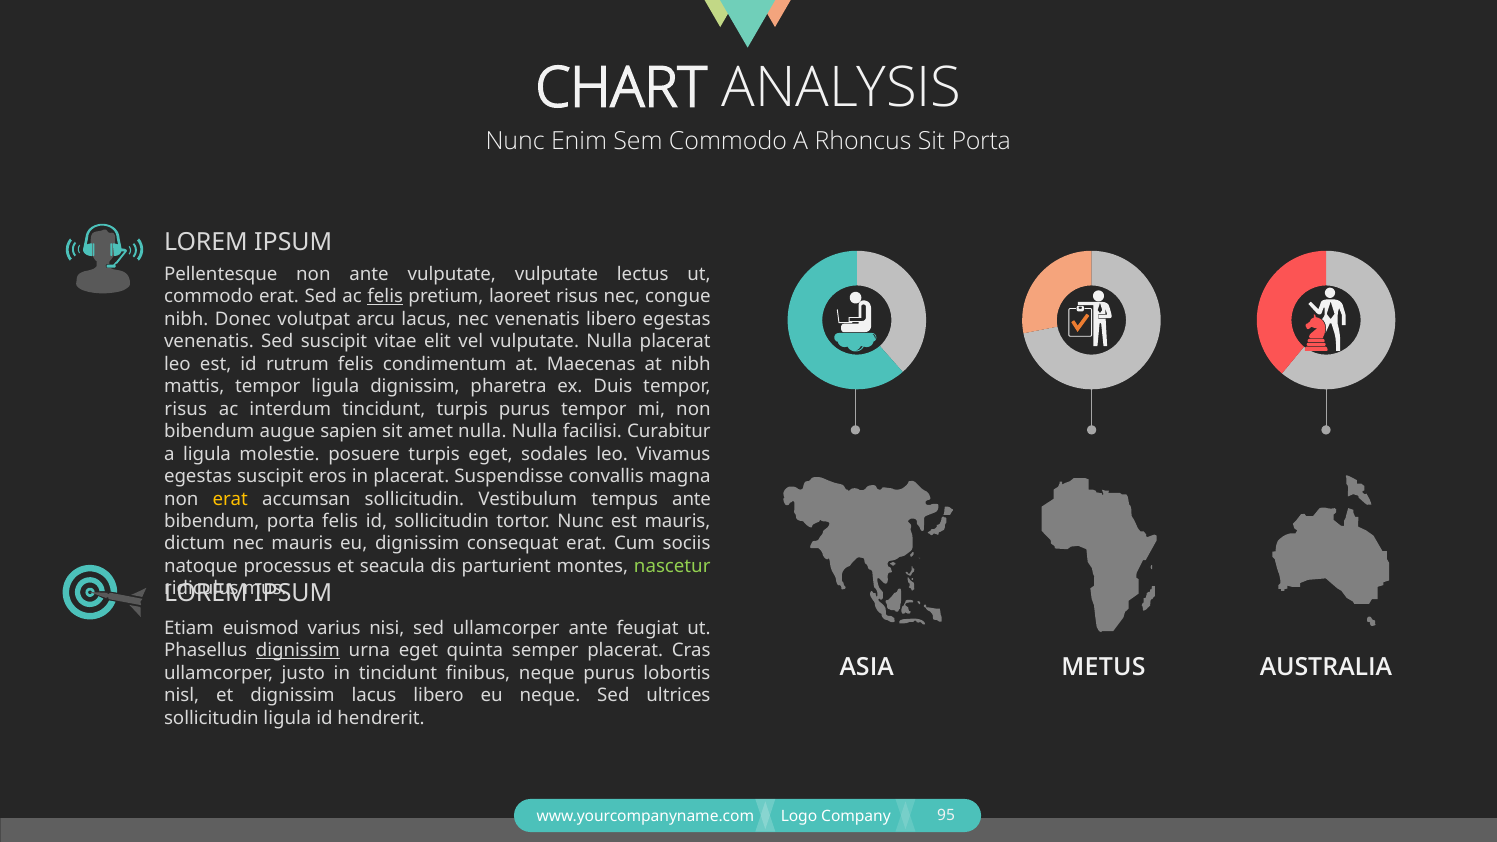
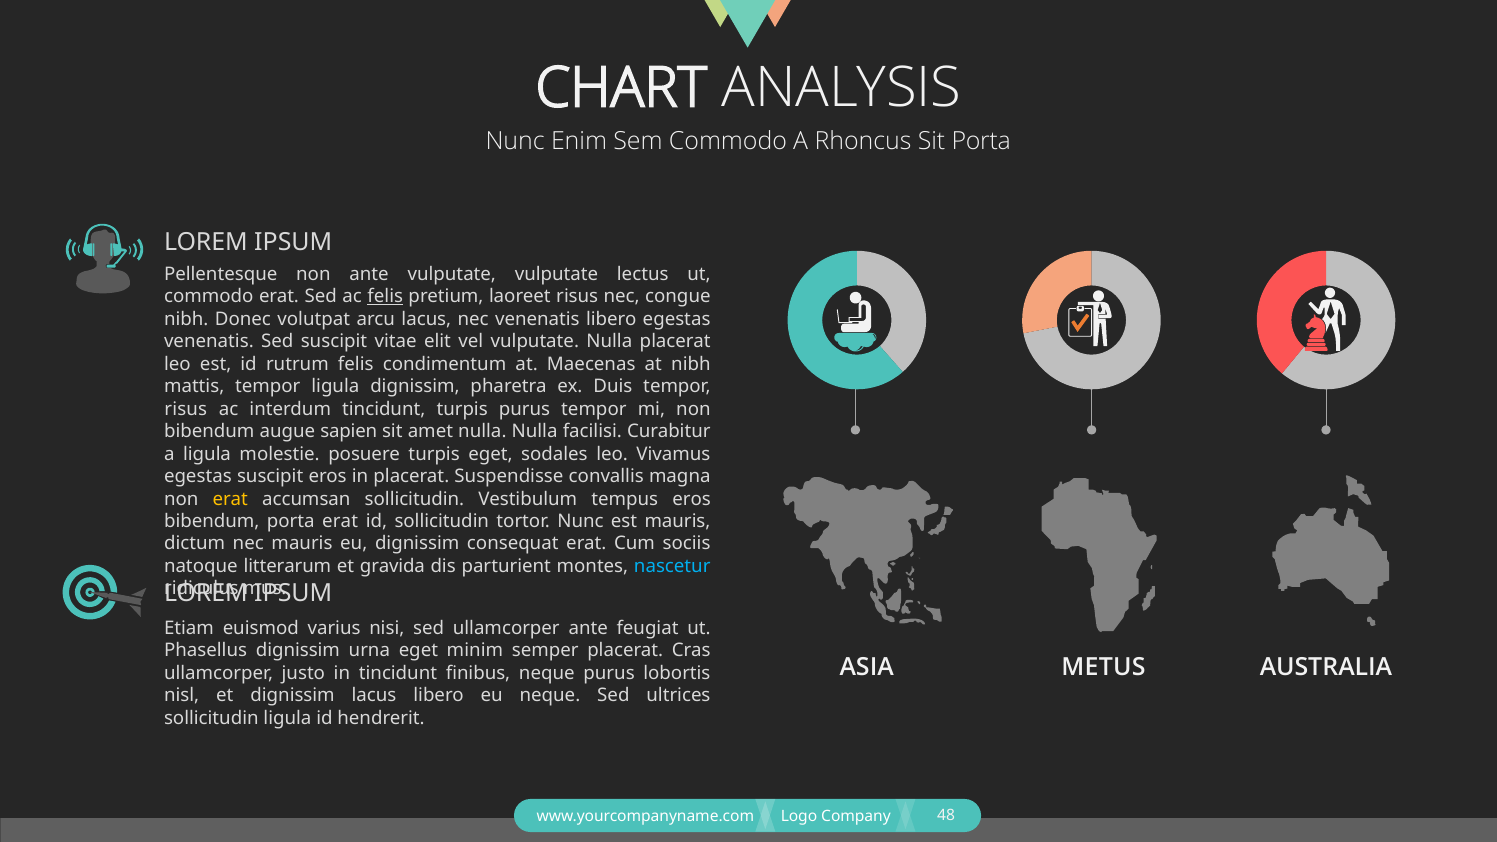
tempus ante: ante -> eros (692, 499)
porta felis: felis -> erat (340, 521)
processus: processus -> litterarum (287, 566)
seacula: seacula -> gravida (392, 566)
nascetur colour: light green -> light blue (672, 566)
dignissim underline: present -> none (298, 651)
quinta: quinta -> minim (475, 651)
95: 95 -> 48 (946, 815)
